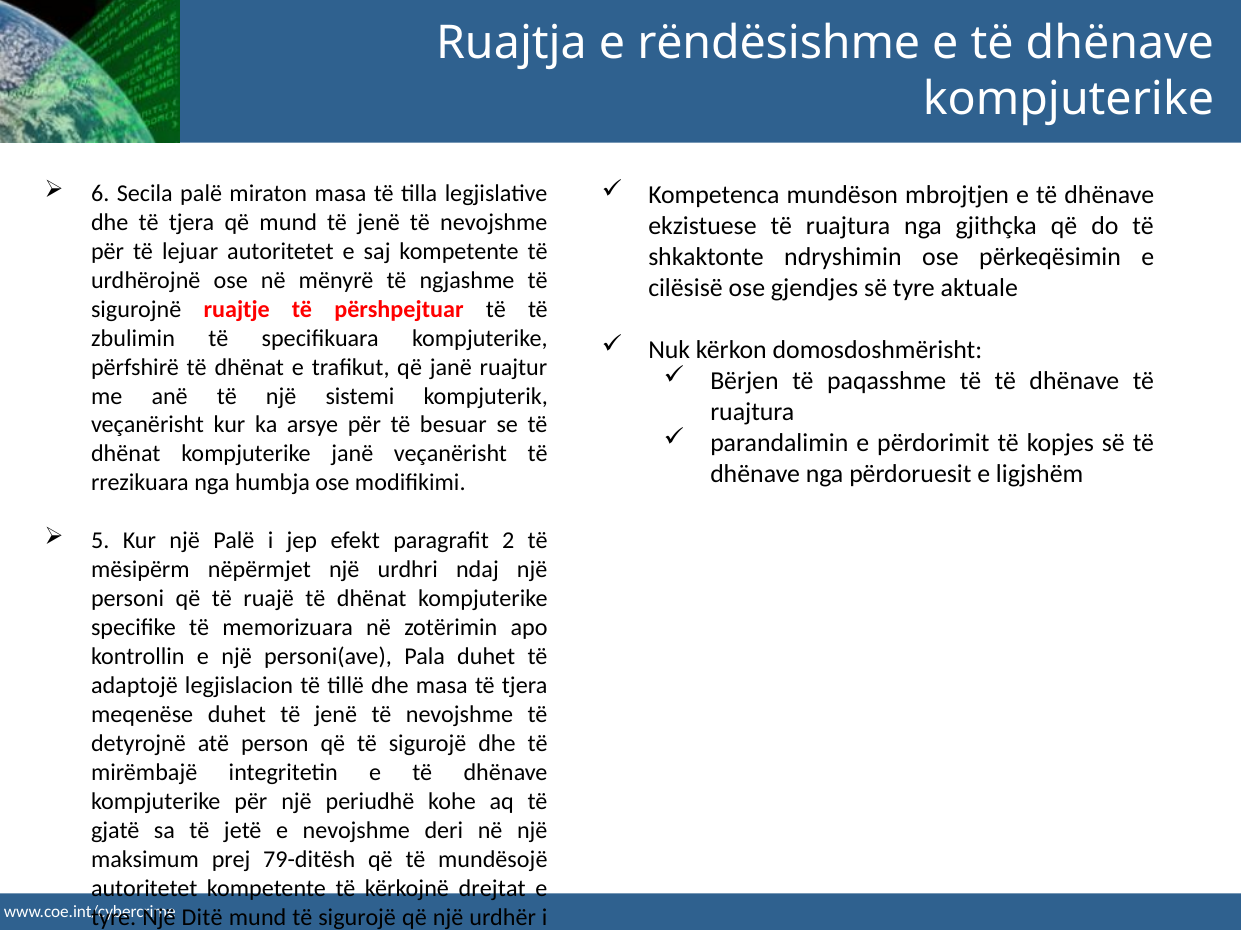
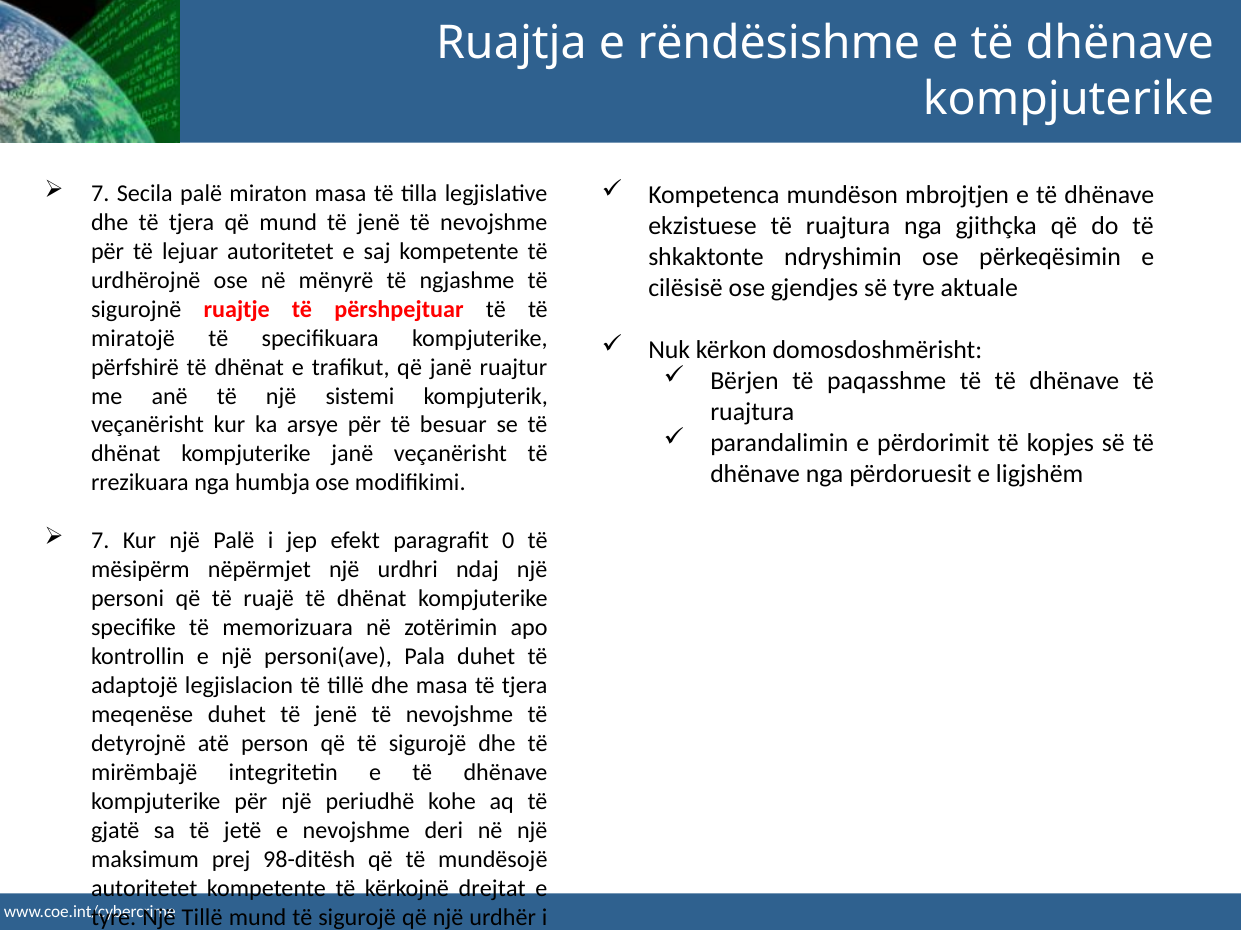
6: 6 -> 7 (100, 194)
zbulimin: zbulimin -> miratojë (133, 338)
5: 5 -> 7 (100, 541)
2: 2 -> 0 (508, 541)
79-ditësh: 79-ditësh -> 98-ditësh (309, 860)
Ditë: Ditë -> Tillë (202, 918)
